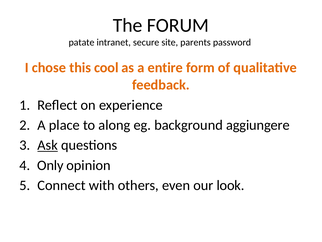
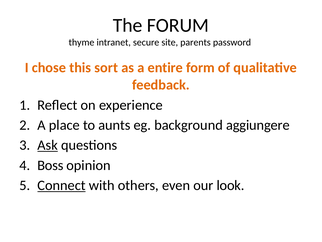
patate: patate -> thyme (81, 42)
cool: cool -> sort (106, 68)
along: along -> aunts (114, 125)
Only: Only -> Boss (50, 165)
Connect underline: none -> present (62, 185)
